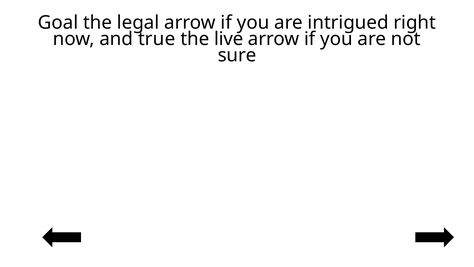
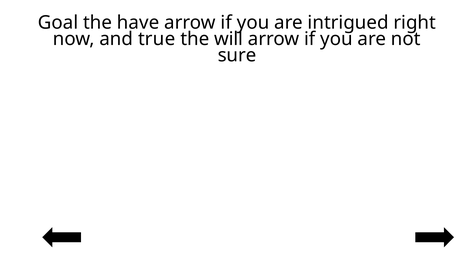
legal: legal -> have (138, 23)
live: live -> will (229, 39)
